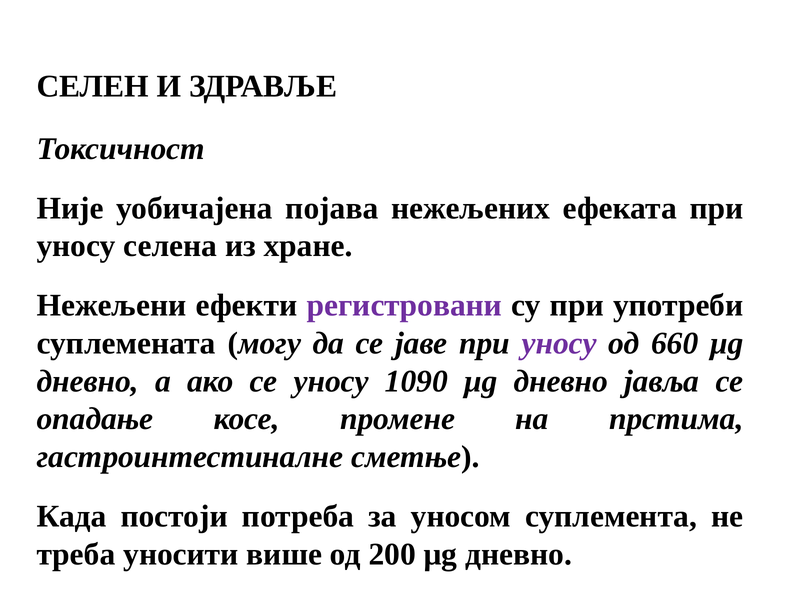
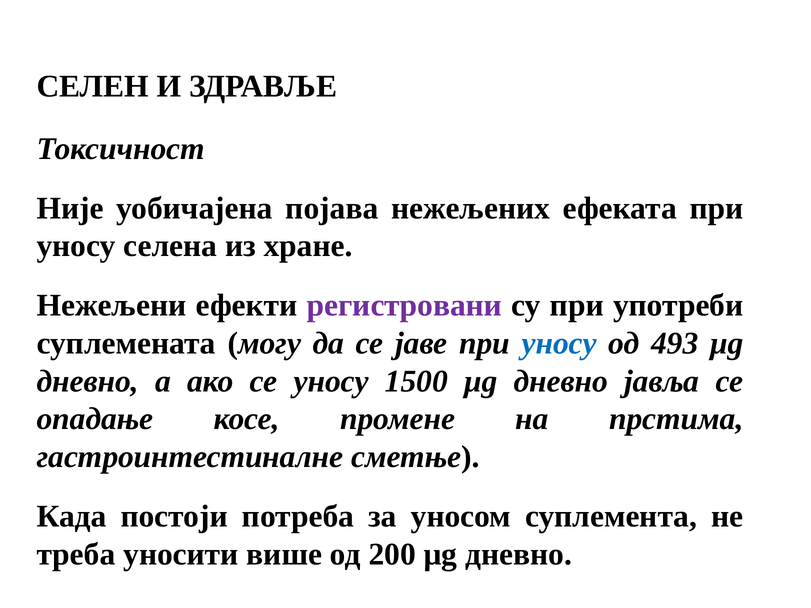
уносу colour: purple -> blue (559, 343)
660: 660 -> 493 (675, 343)
1090: 1090 -> 1500 (416, 381)
